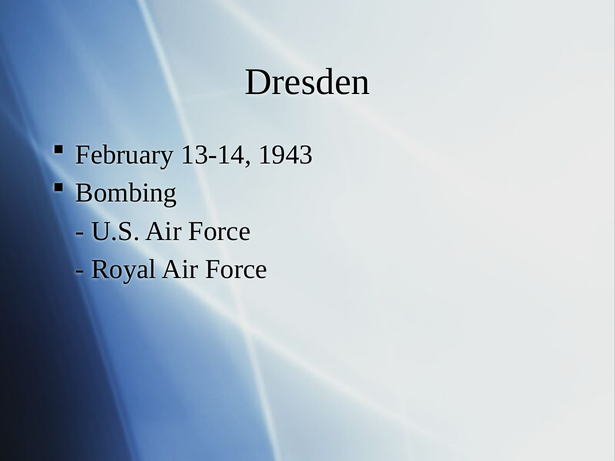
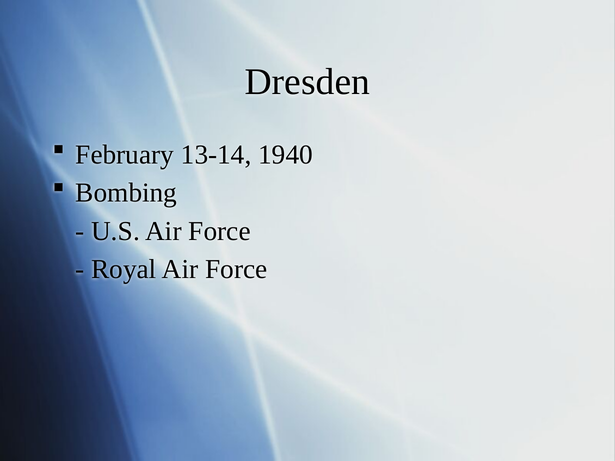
1943: 1943 -> 1940 (286, 155)
